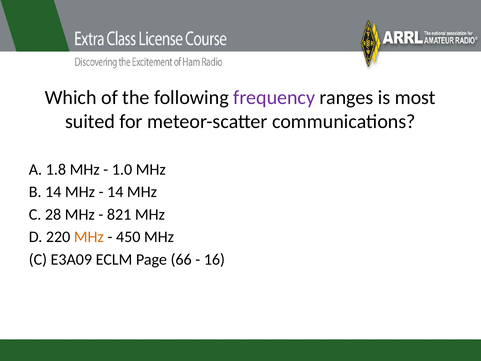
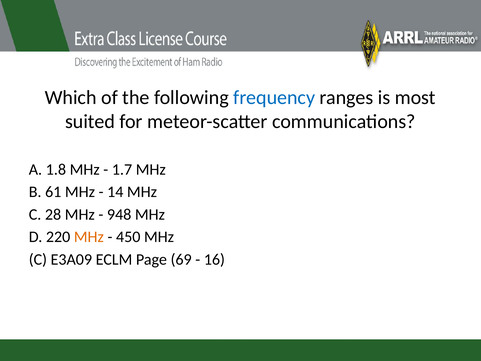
frequency colour: purple -> blue (274, 98)
1.0: 1.0 -> 1.7 (122, 169)
B 14: 14 -> 61 (53, 192)
821: 821 -> 948 (119, 214)
66: 66 -> 69 (181, 259)
